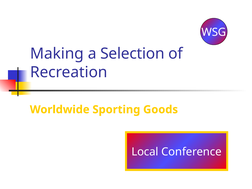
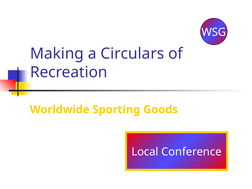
Selection: Selection -> Circulars (132, 54)
